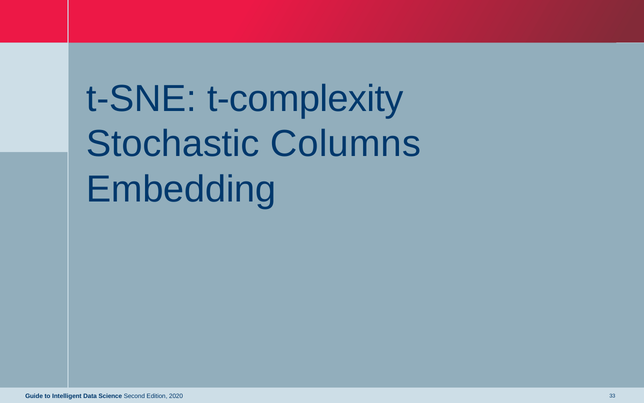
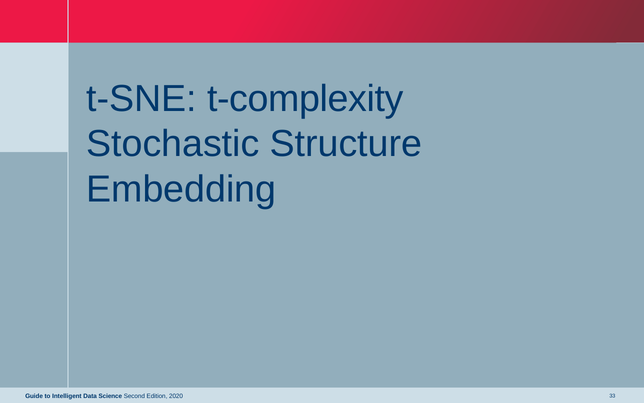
Columns: Columns -> Structure (346, 144)
